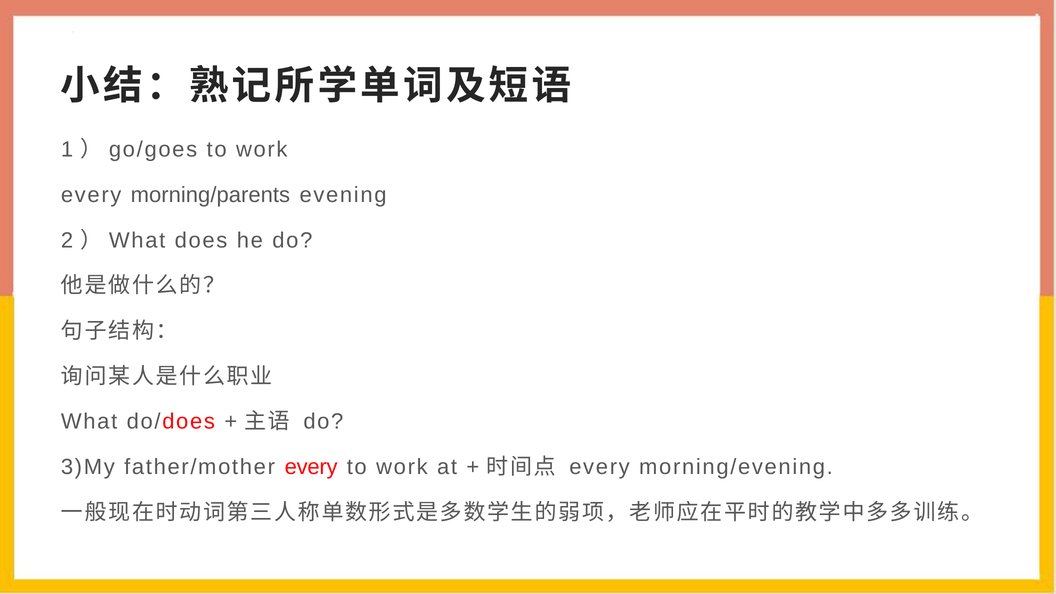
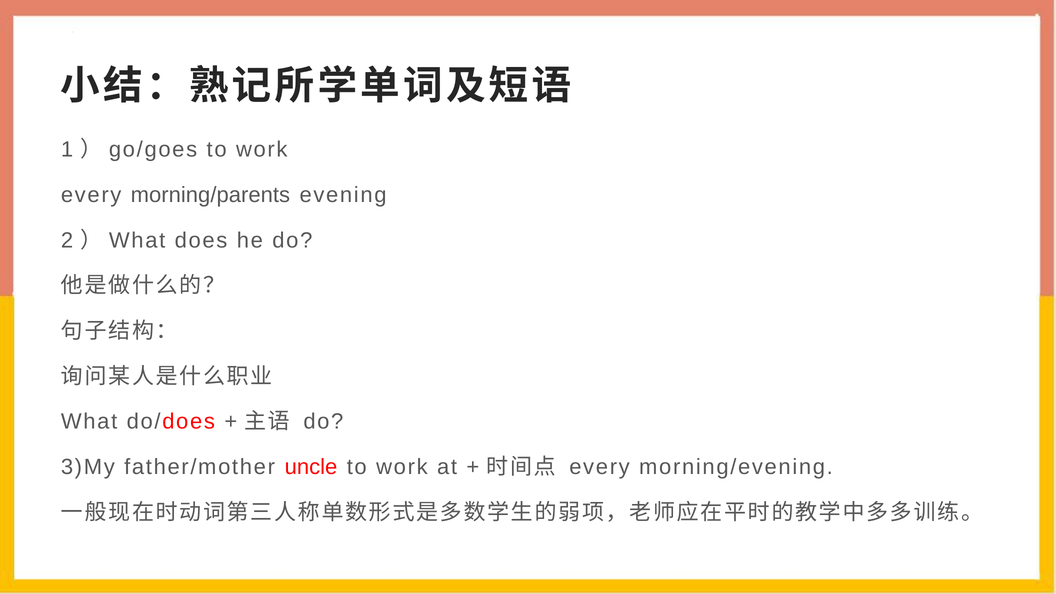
father/mother every: every -> uncle (311, 467)
